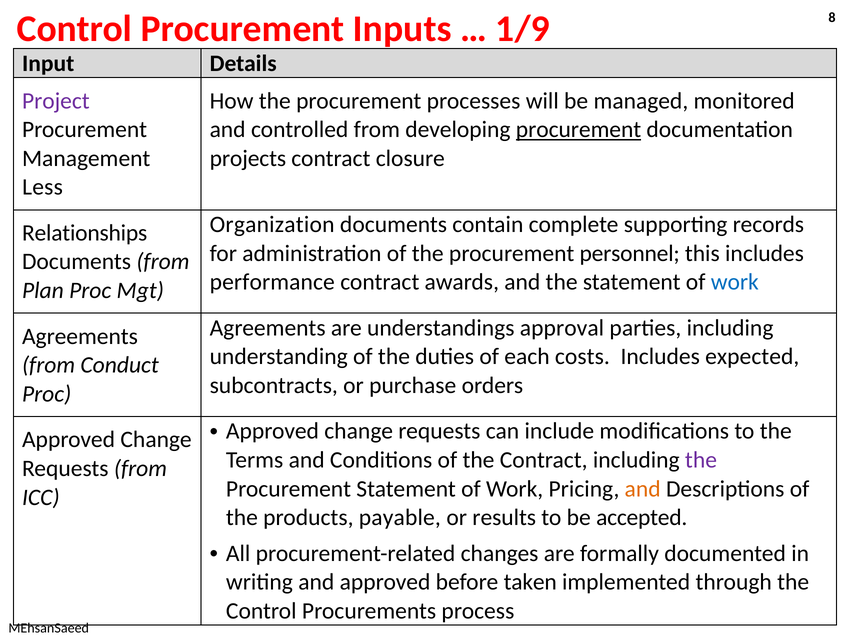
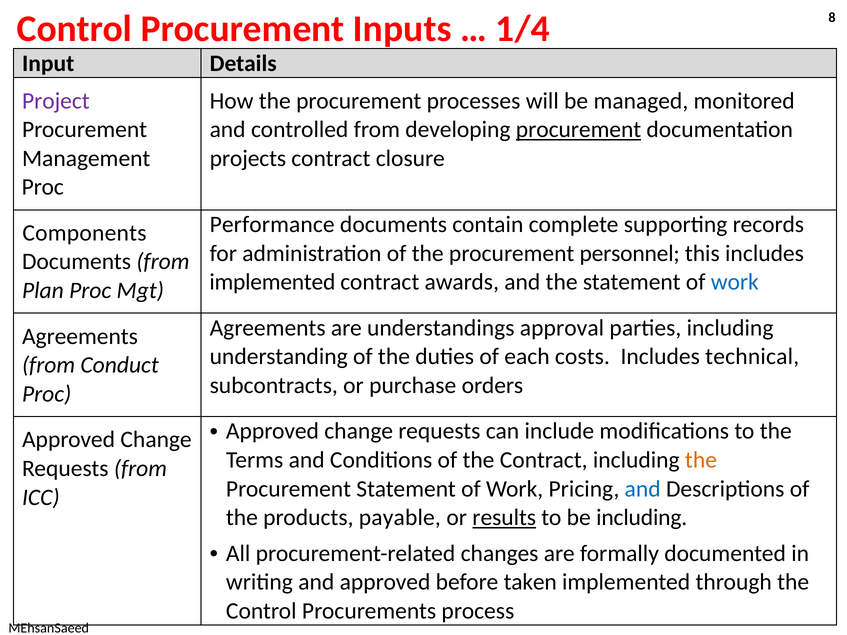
1/9: 1/9 -> 1/4 (523, 29)
Less: Less -> Proc (43, 187)
Organization: Organization -> Performance (272, 225)
Relationships: Relationships -> Components (84, 233)
performance: performance -> implemented (272, 282)
expected: expected -> technical (752, 357)
the colour: purple -> orange (701, 460)
and colour: orange -> blue (643, 489)
results underline: none -> present (504, 518)
be accepted: accepted -> including (642, 518)
